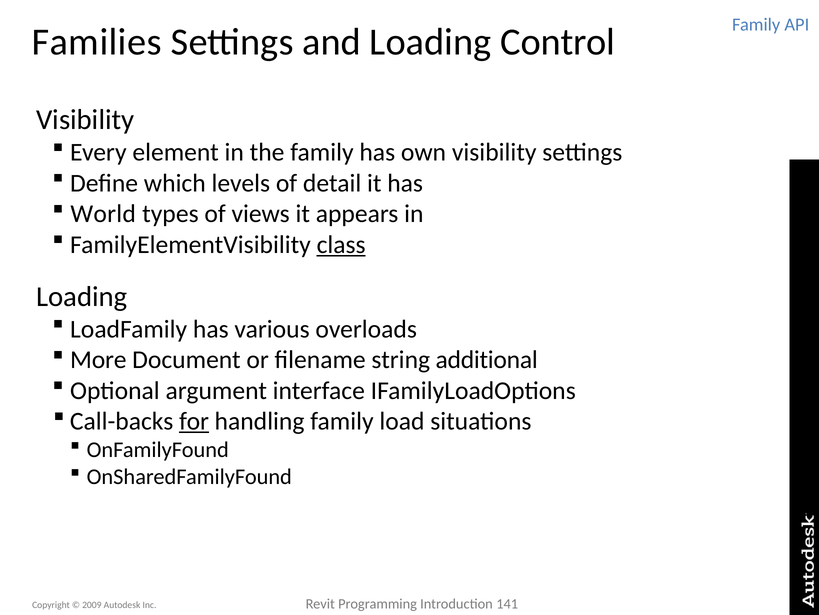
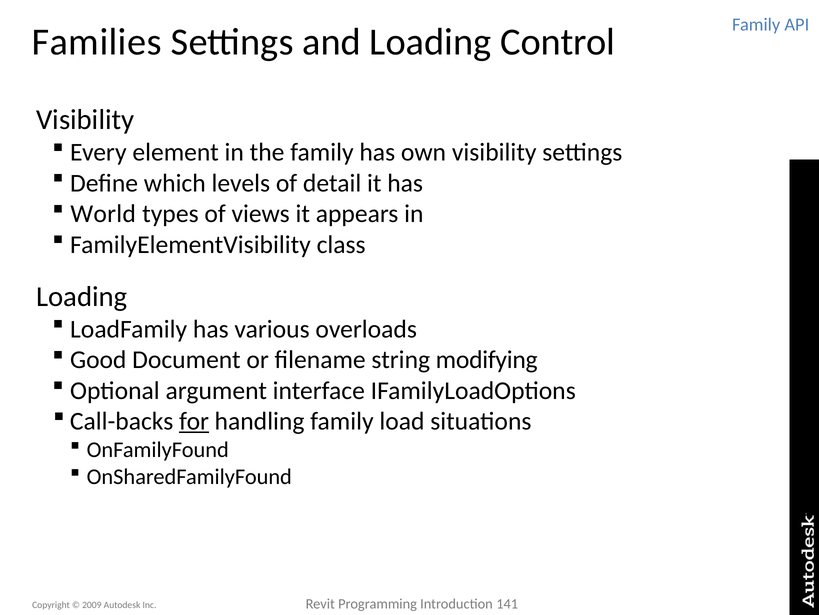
class underline: present -> none (341, 244)
More: More -> Good (98, 360)
additional: additional -> modifying (487, 360)
